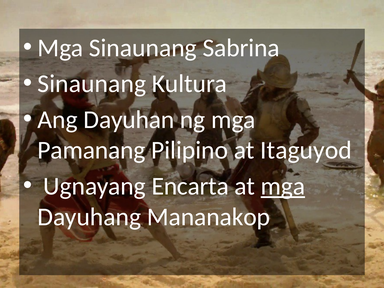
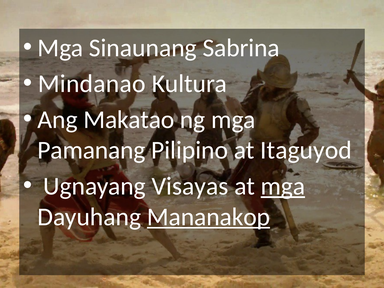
Sinaunang: Sinaunang -> Mindanao (92, 84)
Dayuhan: Dayuhan -> Makatao (129, 120)
Encarta: Encarta -> Visayas (190, 186)
Mananakop underline: none -> present (209, 217)
